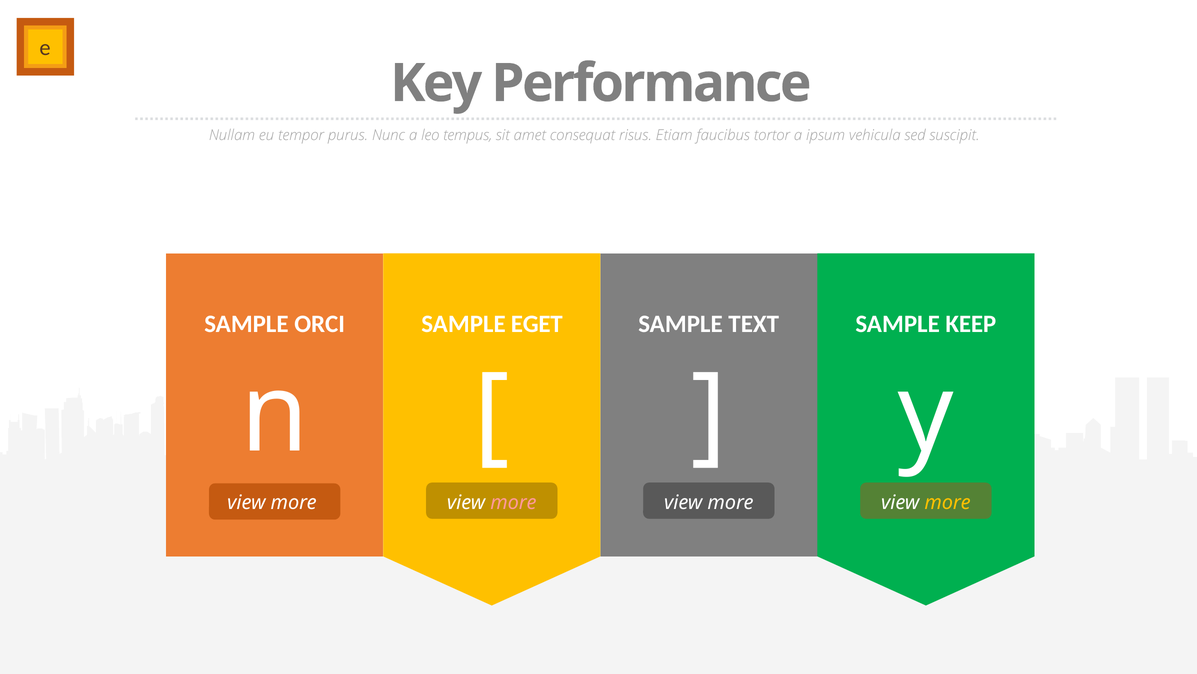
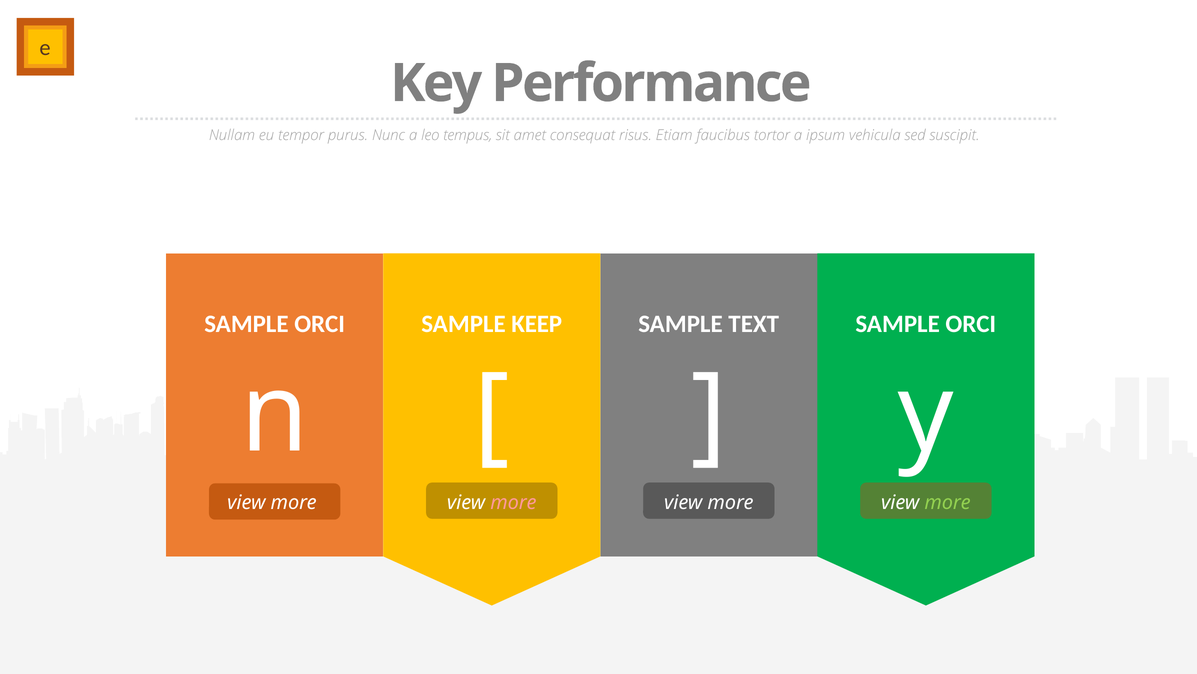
EGET: EGET -> KEEP (537, 324)
TEXT SAMPLE KEEP: KEEP -> ORCI (971, 324)
more colour: yellow -> light green (948, 502)
